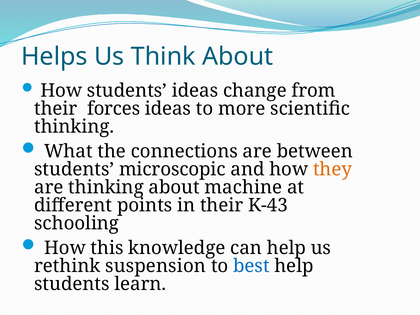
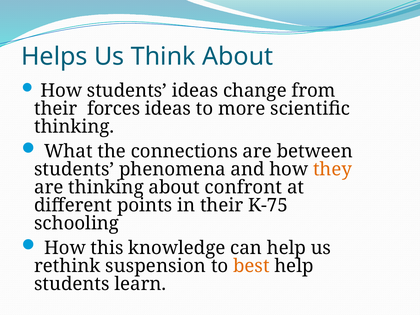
microscopic: microscopic -> phenomena (172, 169)
machine: machine -> confront (243, 187)
K-43: K-43 -> K-75 (268, 205)
best colour: blue -> orange (251, 266)
